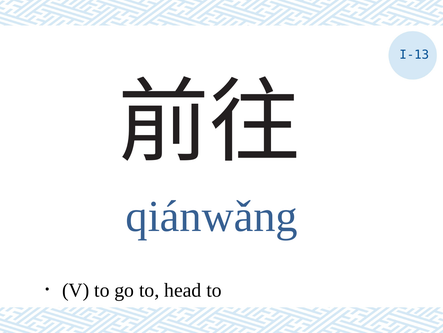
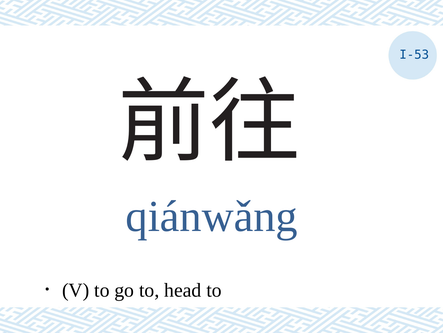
I-13: I-13 -> I-53 (414, 55)
